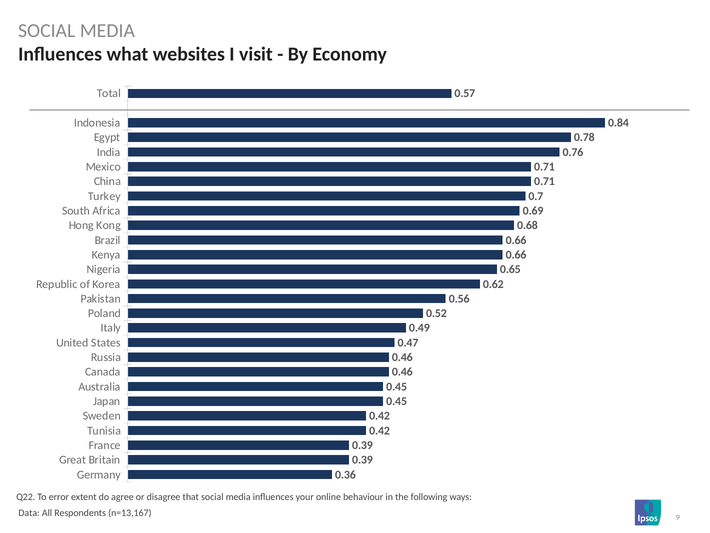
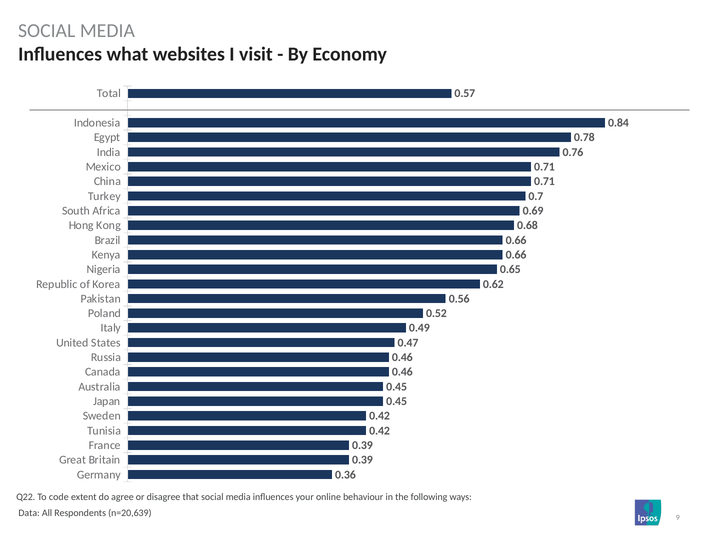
error: error -> code (59, 496)
n=13,167: n=13,167 -> n=20,639 (130, 513)
